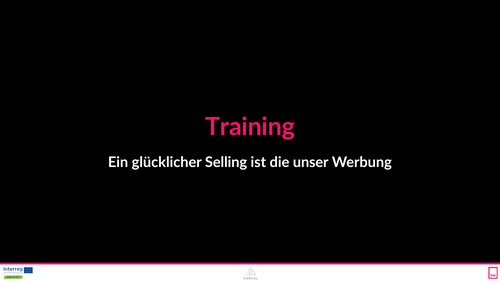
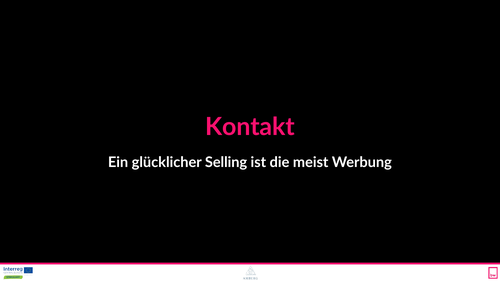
Training: Training -> Kontakt (250, 127)
unser: unser -> meist (311, 163)
